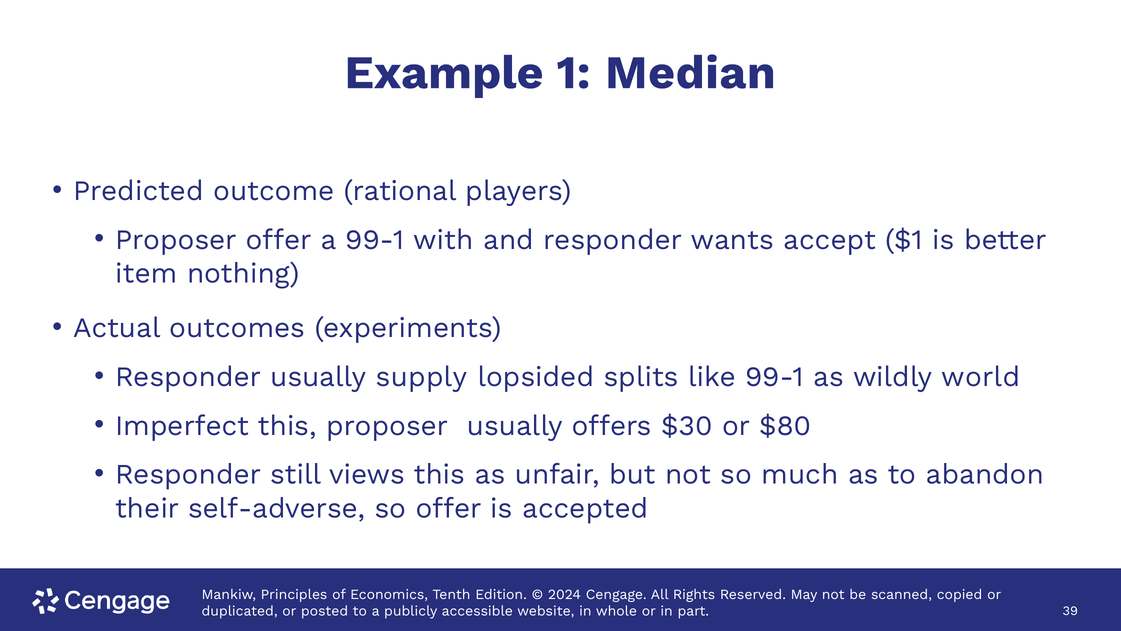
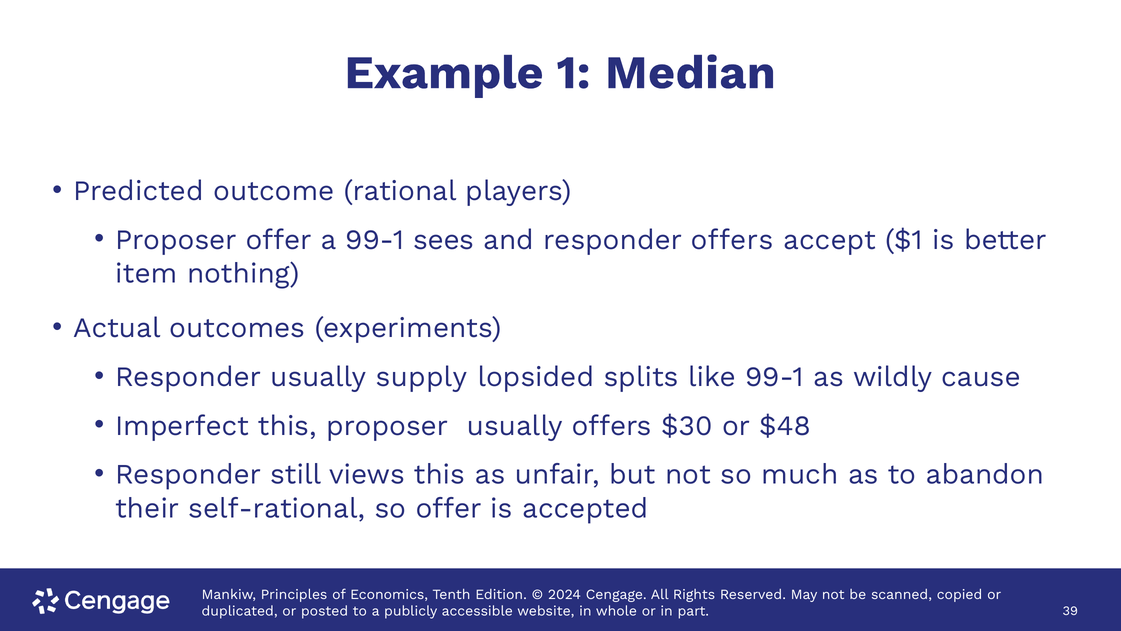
with: with -> sees (444, 240)
responder wants: wants -> offers (732, 240)
world: world -> cause (981, 377)
$80: $80 -> $48 (785, 425)
self-adverse: self-adverse -> self-rational (277, 508)
